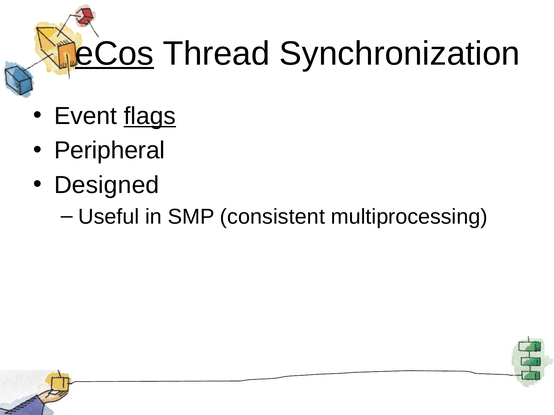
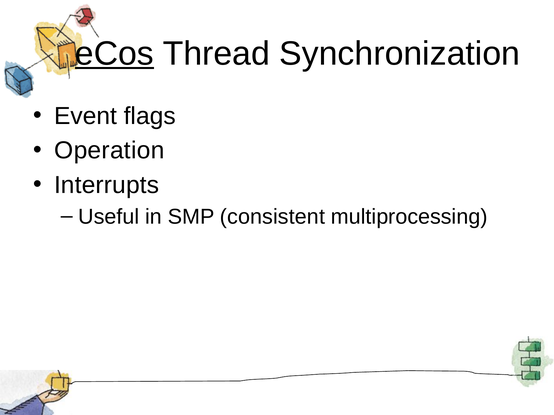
flags underline: present -> none (150, 116)
Peripheral: Peripheral -> Operation (109, 151)
Designed: Designed -> Interrupts (107, 185)
